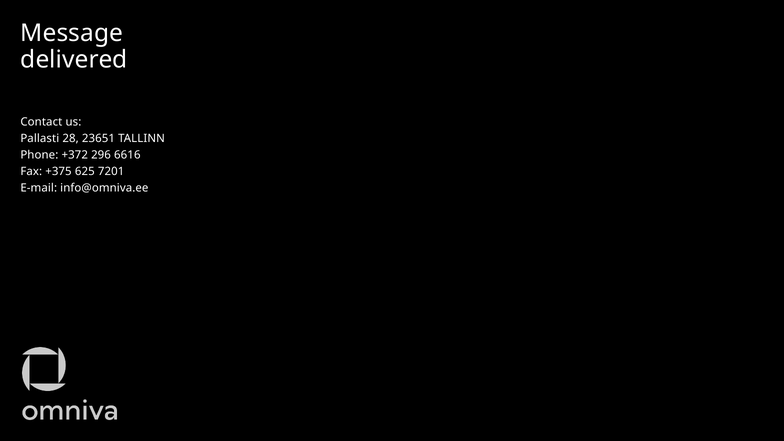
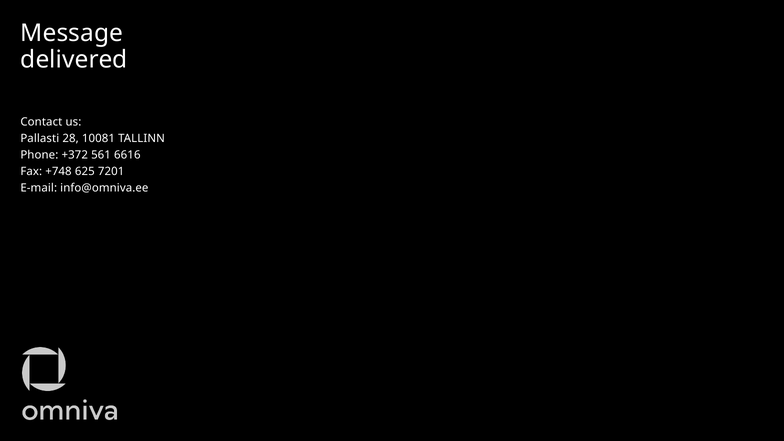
23651: 23651 -> 10081 (98, 139)
296: 296 -> 561 (101, 155)
+375: +375 -> +748 (58, 172)
